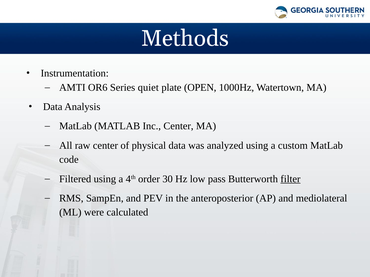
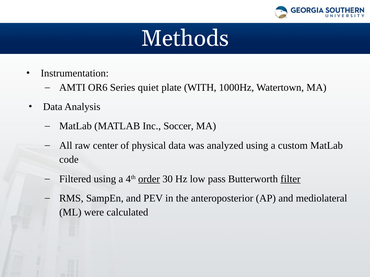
OPEN: OPEN -> WITH (200, 88)
Inc Center: Center -> Soccer (179, 126)
order underline: none -> present (149, 179)
